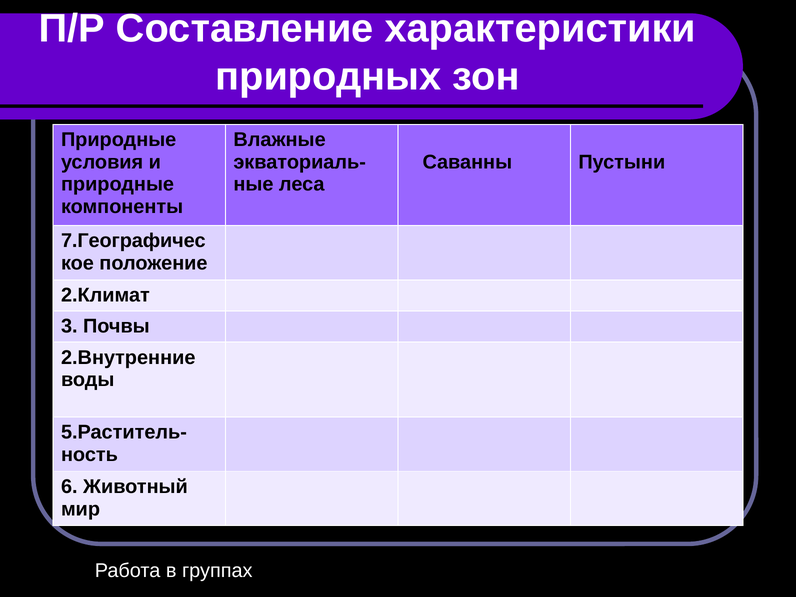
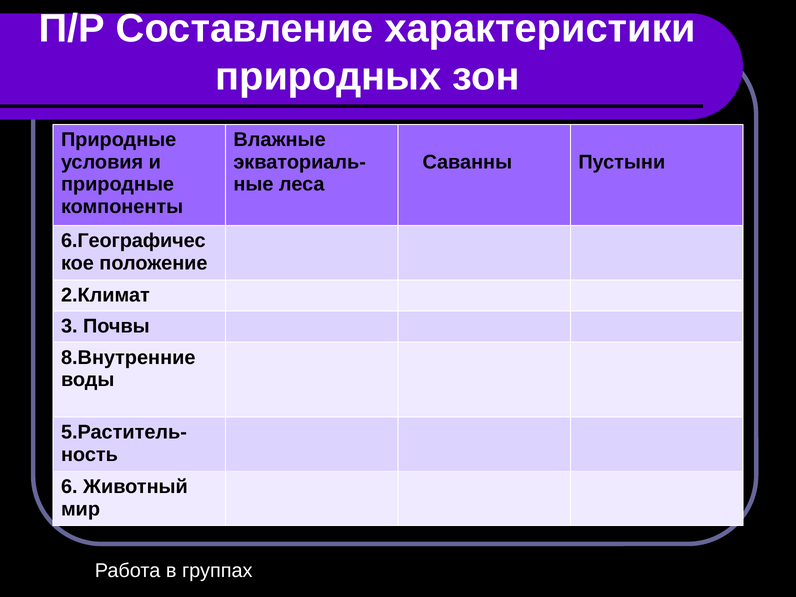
7.Географичес: 7.Географичес -> 6.Географичес (133, 241)
2.Внутренние: 2.Внутренние -> 8.Внутренние (128, 357)
